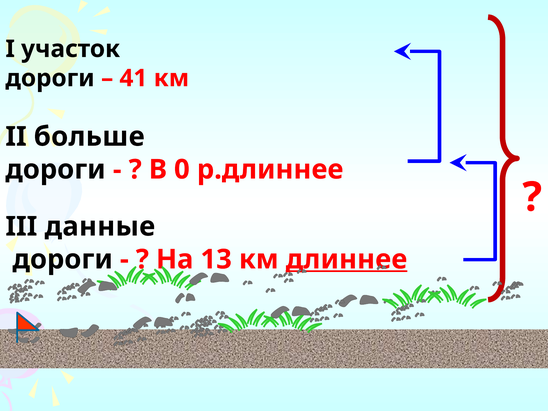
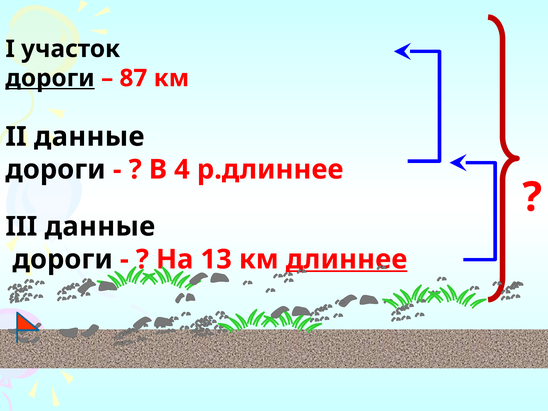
дороги underline: none -> present (50, 78)
41: 41 -> 87 (133, 78)
II больше: больше -> данные (89, 137)
0: 0 -> 4 (182, 170)
